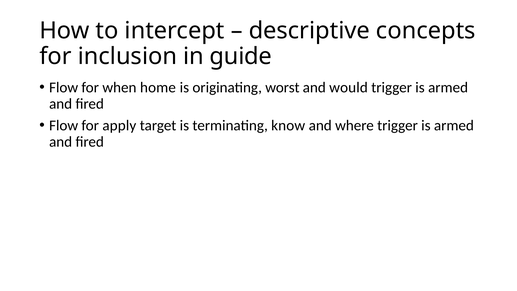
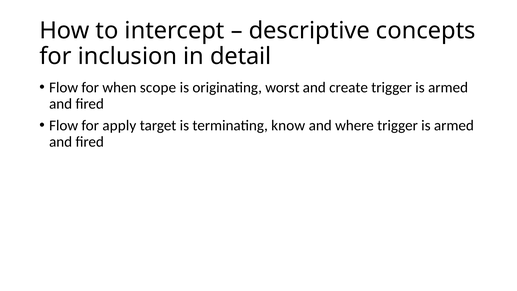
guide: guide -> detail (241, 56)
home: home -> scope (158, 87)
would: would -> create (349, 87)
